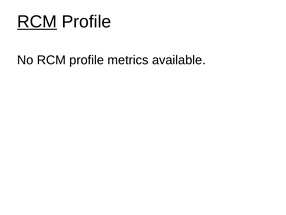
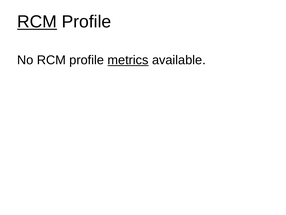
metrics underline: none -> present (128, 60)
